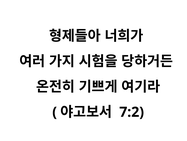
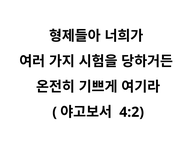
7:2: 7:2 -> 4:2 (132, 112)
